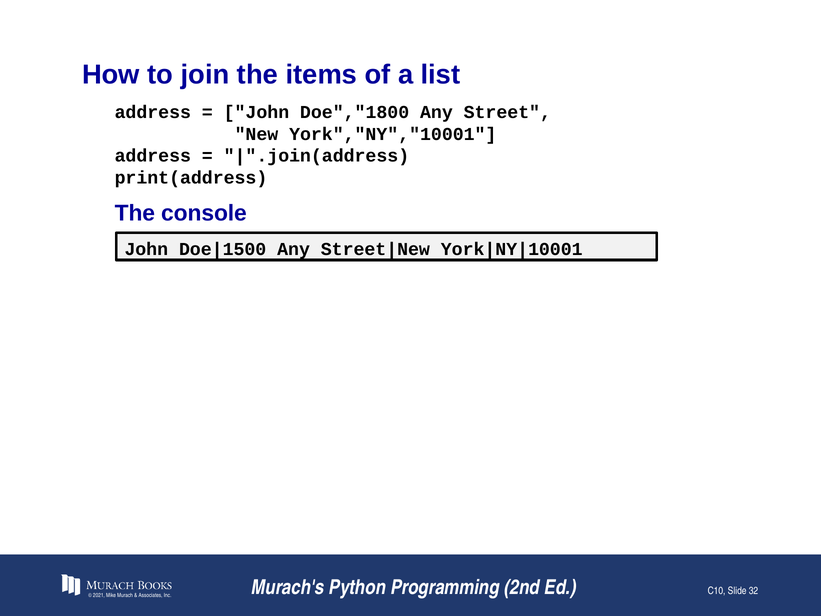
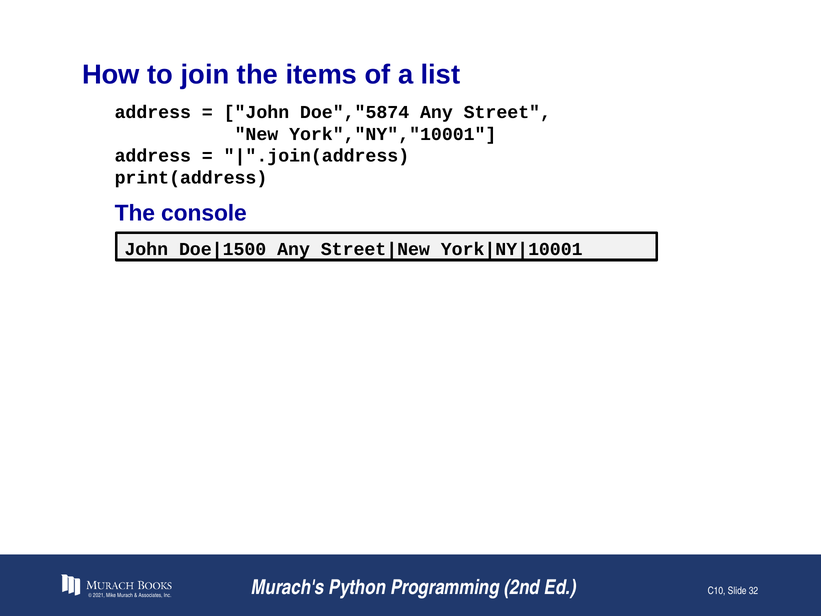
Doe","1800: Doe","1800 -> Doe","5874 (355, 112)
